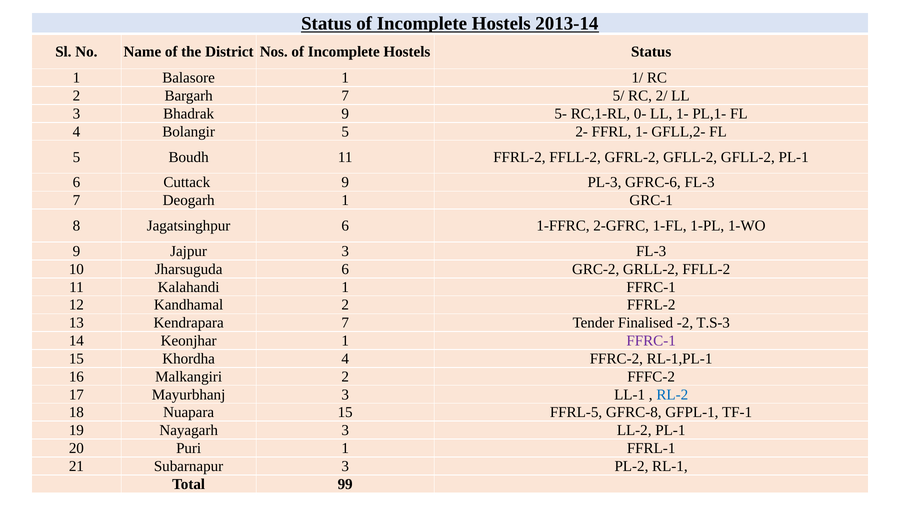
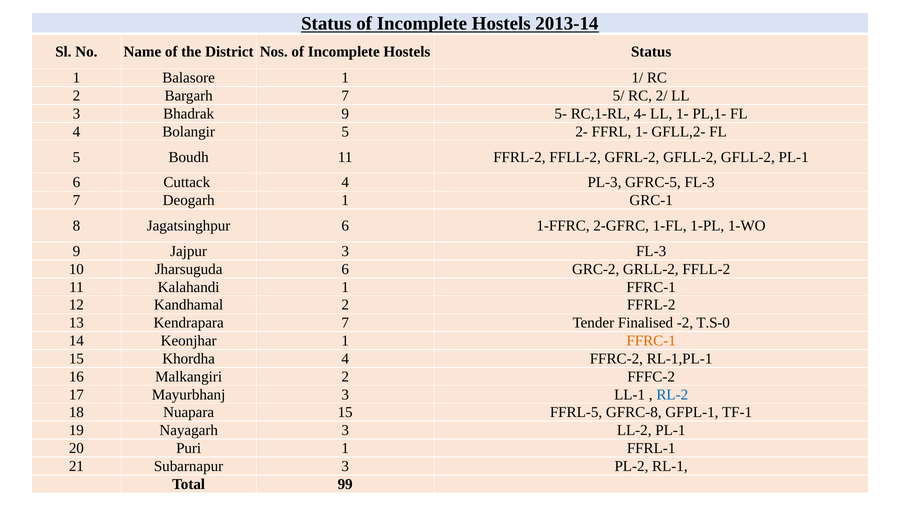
0-: 0- -> 4- (640, 114)
Cuttack 9: 9 -> 4 (345, 183)
GFRC-6: GFRC-6 -> GFRC-5 (653, 183)
T.S-3: T.S-3 -> T.S-0 (713, 323)
FFRC-1 colour: purple -> orange (651, 341)
